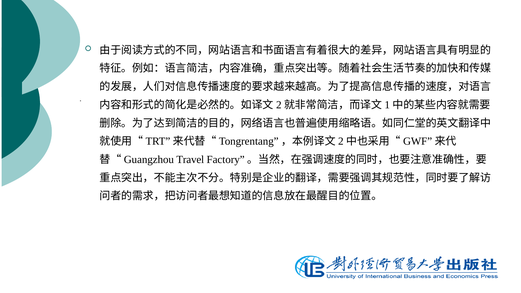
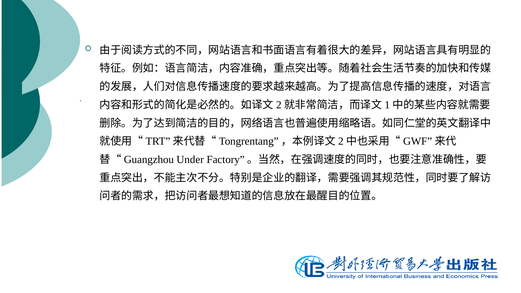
Travel: Travel -> Under (190, 160)
